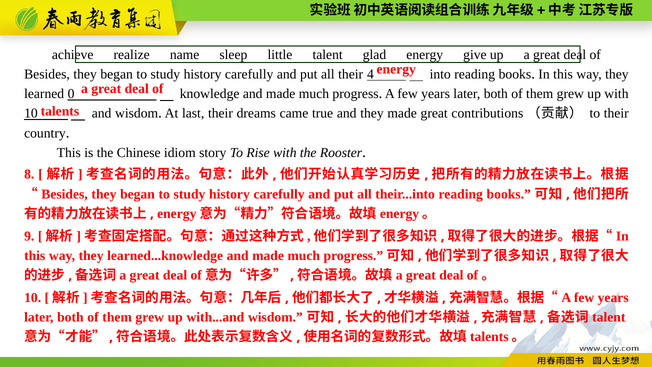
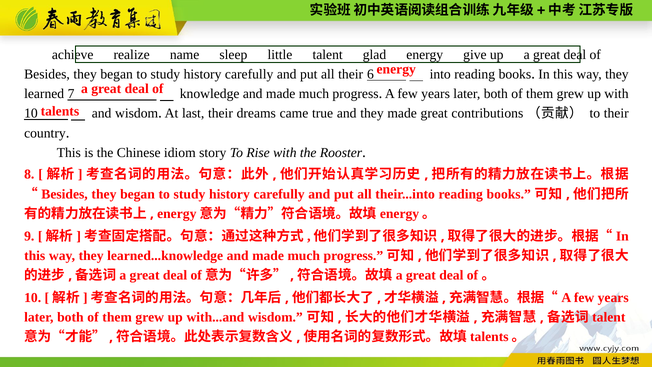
4: 4 -> 6 (370, 74)
0: 0 -> 7 (71, 94)
